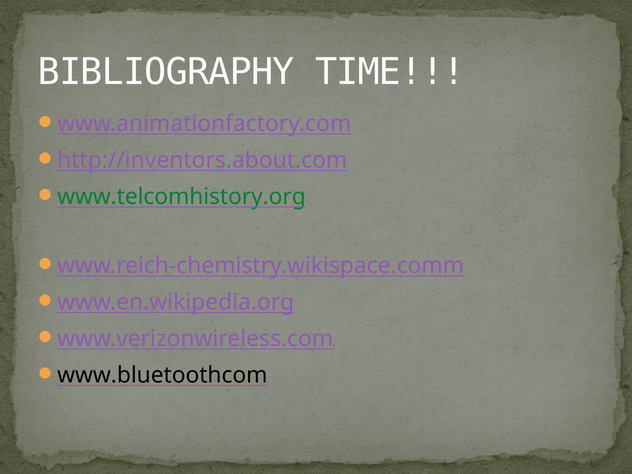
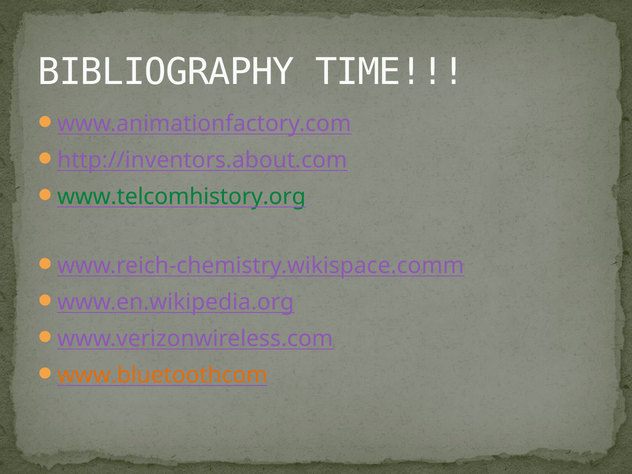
www.bluetoothcom colour: black -> orange (162, 375)
